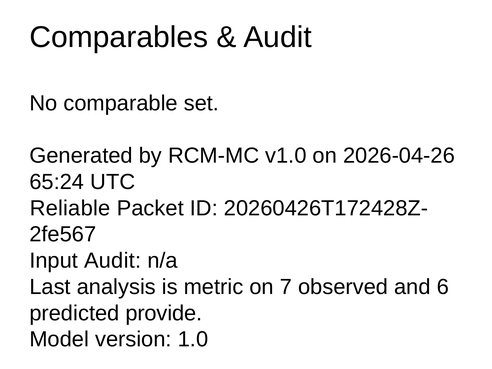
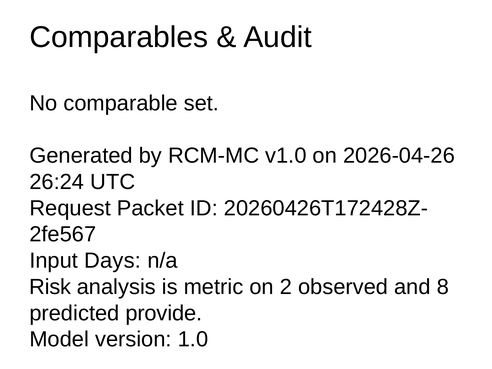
65:24: 65:24 -> 26:24 (57, 182)
Reliable: Reliable -> Request (70, 208)
Input Audit: Audit -> Days (113, 261)
Last: Last -> Risk (50, 287)
7: 7 -> 2 (286, 287)
6: 6 -> 8 (443, 287)
